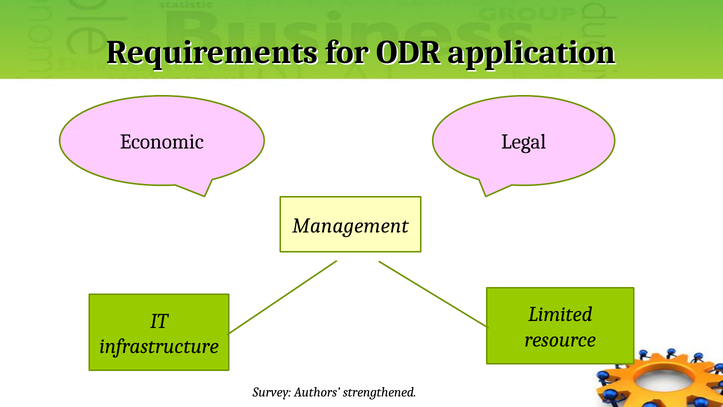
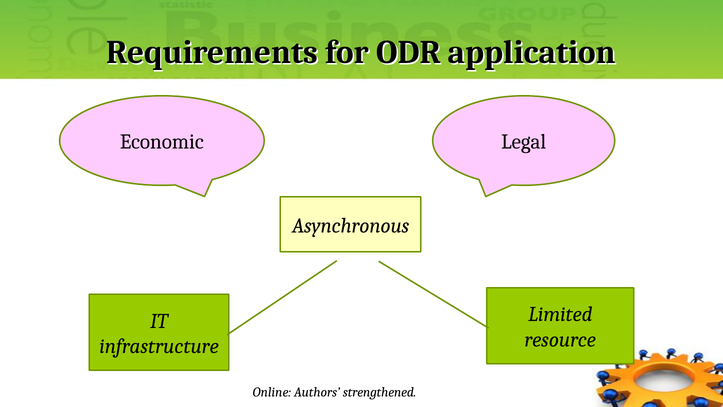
Management: Management -> Asynchronous (351, 226)
Survey: Survey -> Online (272, 392)
